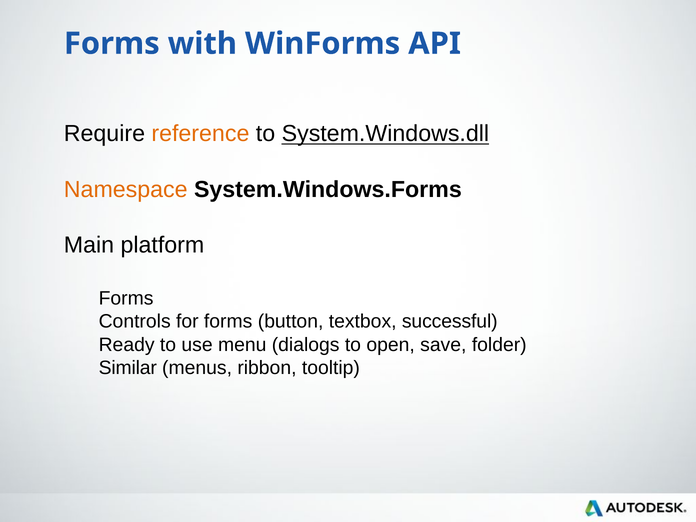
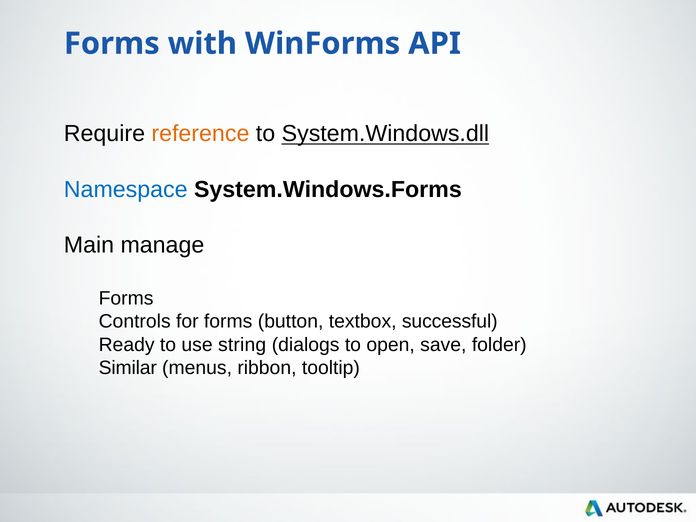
Namespace colour: orange -> blue (126, 189)
platform: platform -> manage (162, 245)
menu: menu -> string (242, 345)
